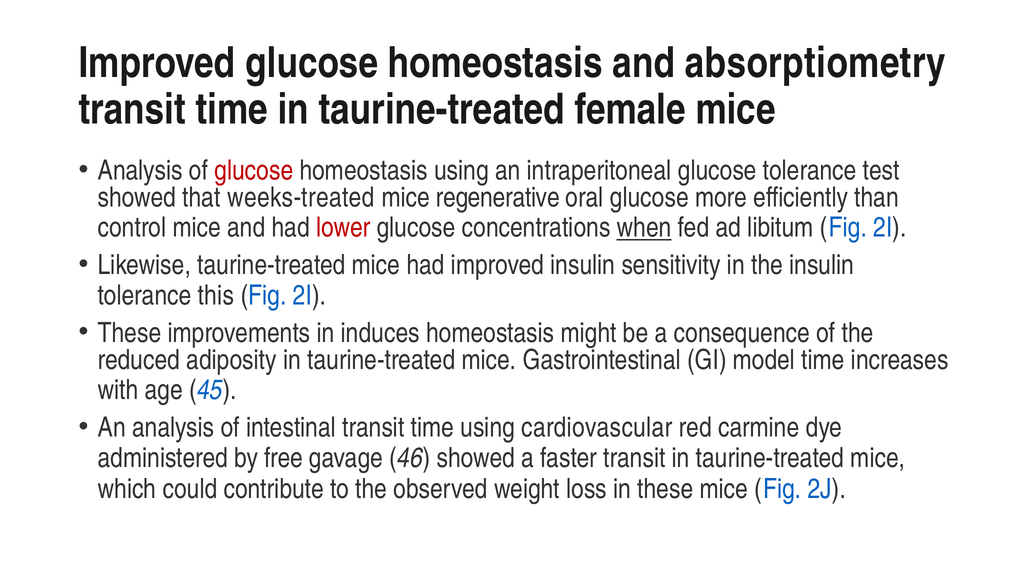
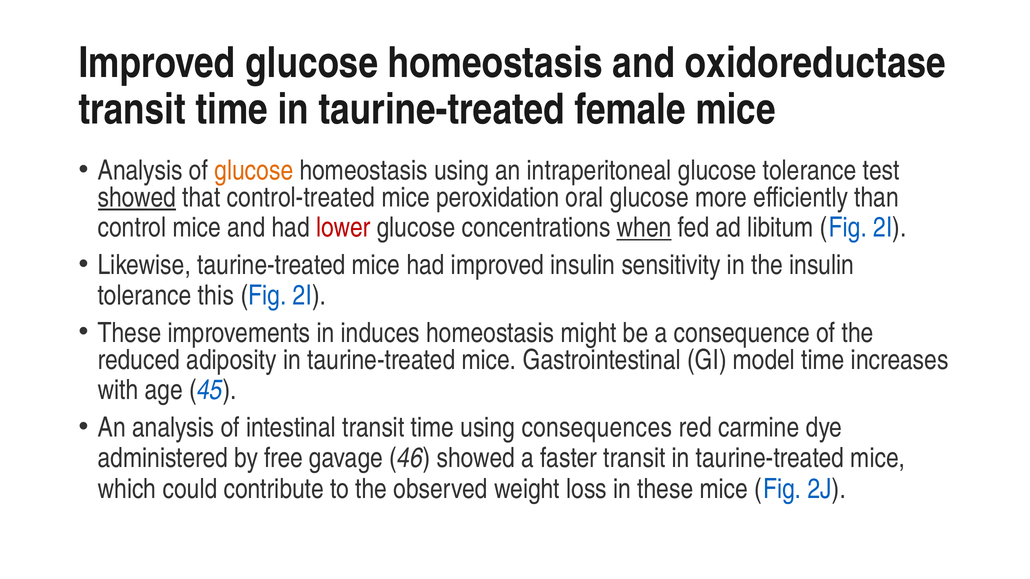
absorptiometry: absorptiometry -> oxidoreductase (815, 63)
glucose colour: red -> orange (254, 171)
showed underline: none -> present (137, 198)
weeks-treated: weeks-treated -> control-treated (301, 198)
regenerative: regenerative -> peroxidation (498, 198)
cardiovascular: cardiovascular -> consequences (597, 428)
